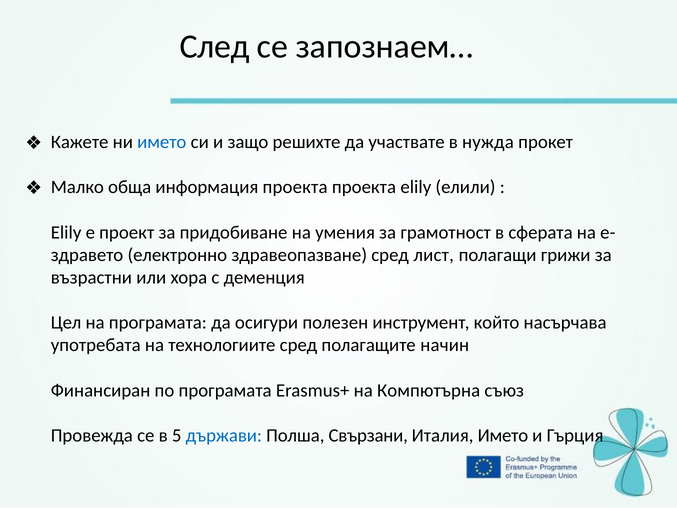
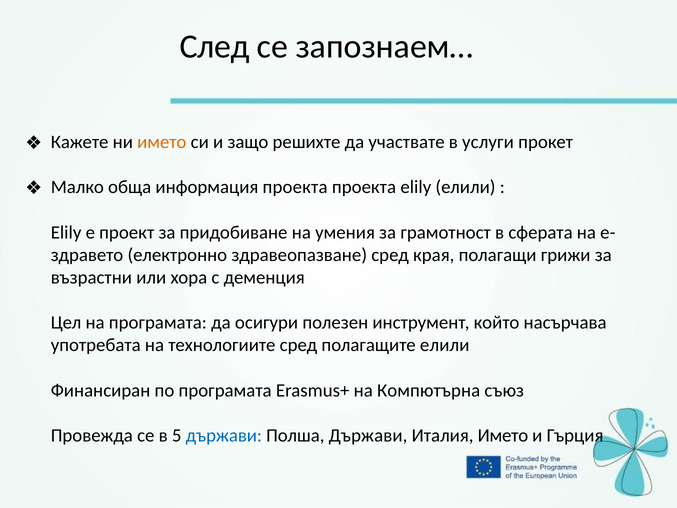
името colour: blue -> orange (162, 142)
нужда: нужда -> услуги (488, 142)
лист: лист -> края (434, 255)
полагащите начин: начин -> елили (445, 345)
Полша Свързани: Свързани -> Държави (368, 435)
